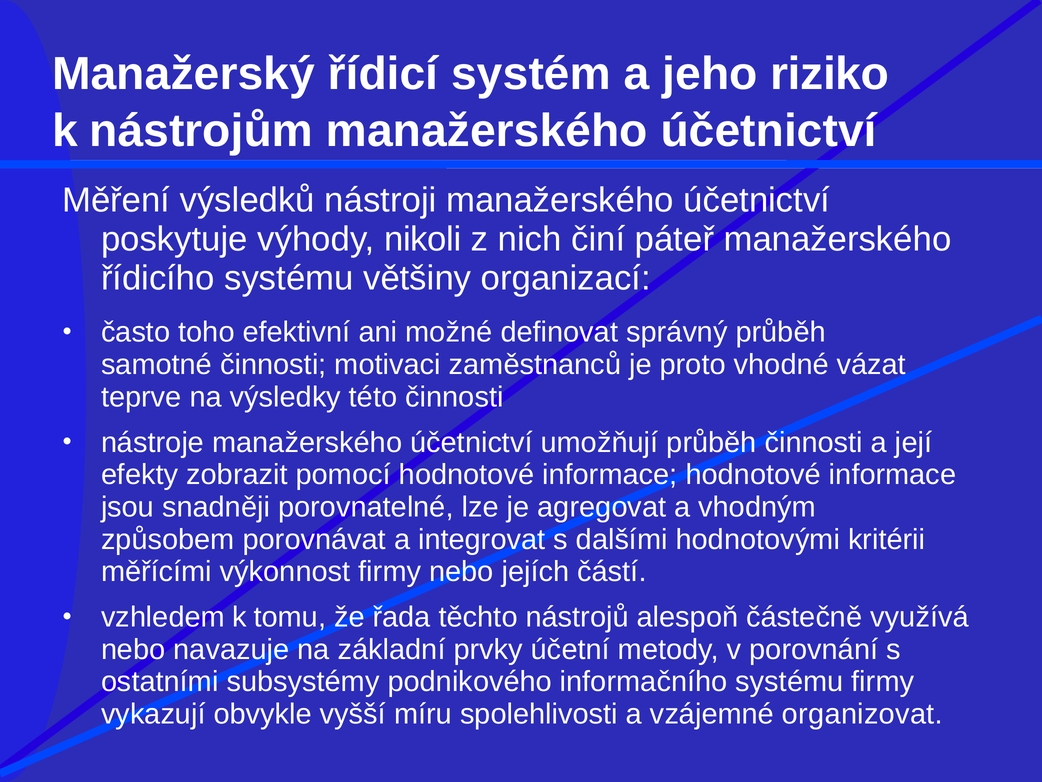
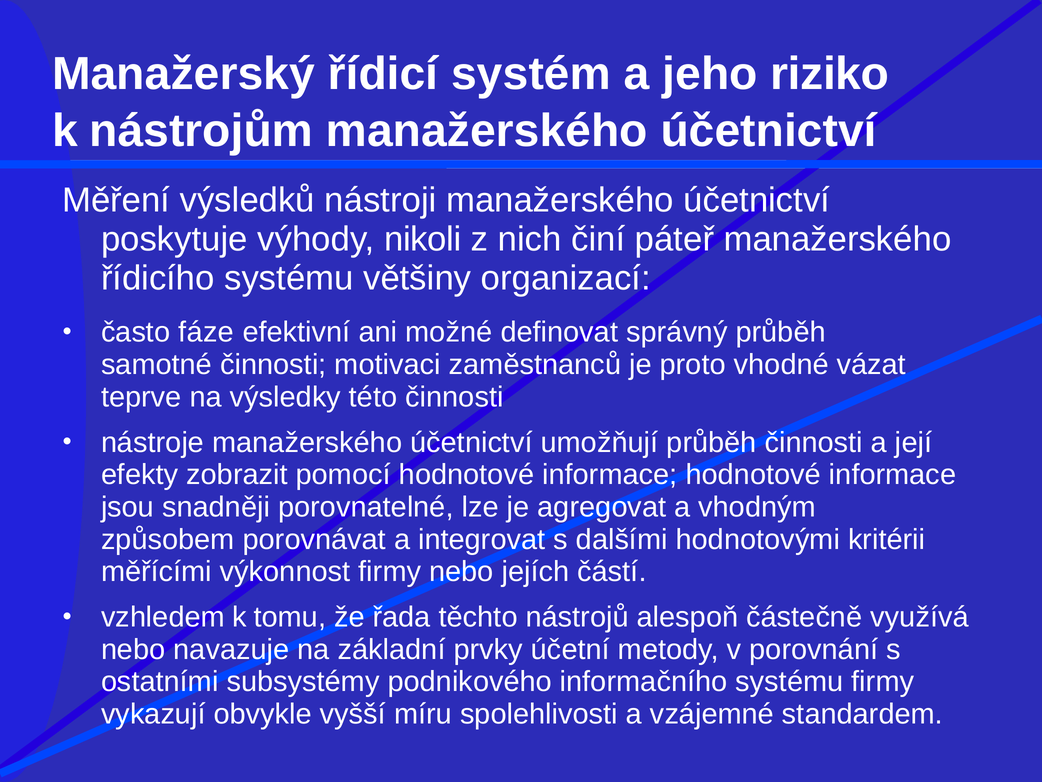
toho: toho -> fáze (206, 332)
organizovat: organizovat -> standardem (862, 714)
